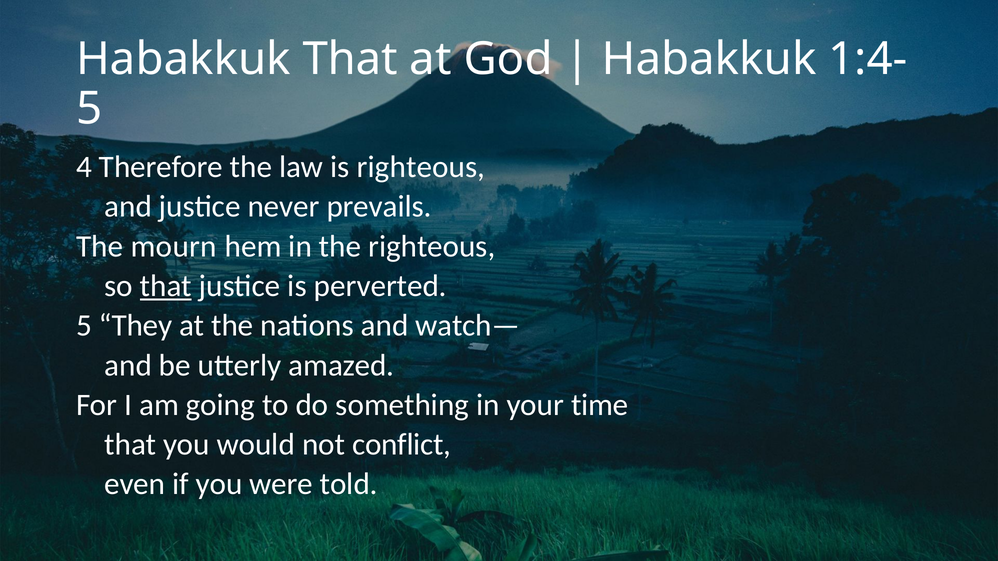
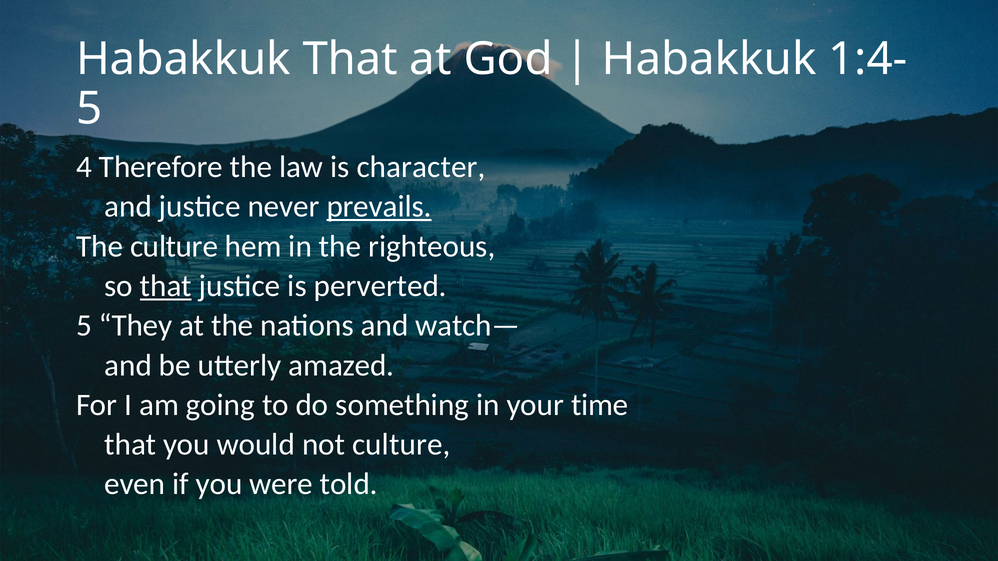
is righteous: righteous -> character (421, 167)
prevails underline: none -> present (379, 207)
The mourn: mourn -> culture (174, 246)
not conflict: conflict -> culture (401, 445)
